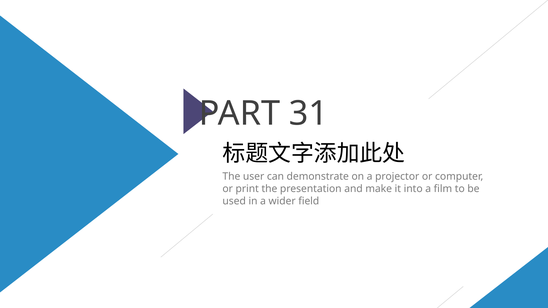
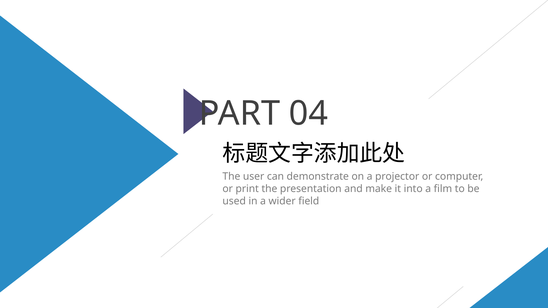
31: 31 -> 04 (309, 114)
